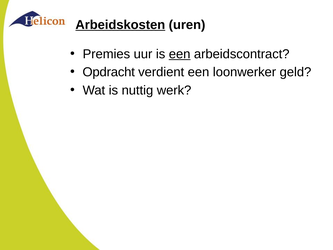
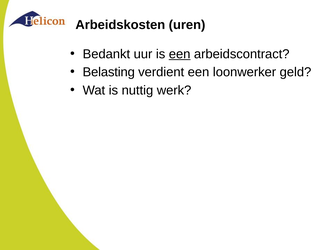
Arbeidskosten underline: present -> none (120, 25)
Premies: Premies -> Bedankt (106, 54)
Opdracht: Opdracht -> Belasting (109, 72)
